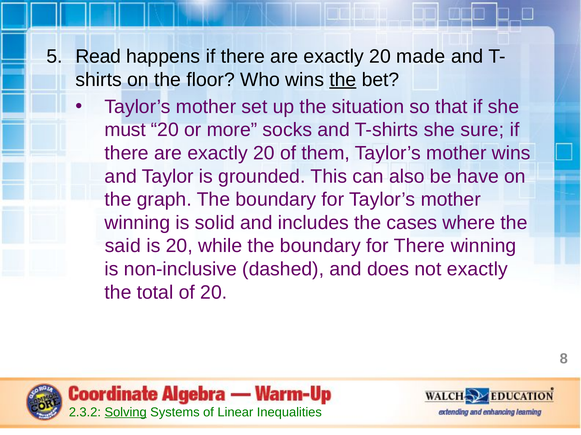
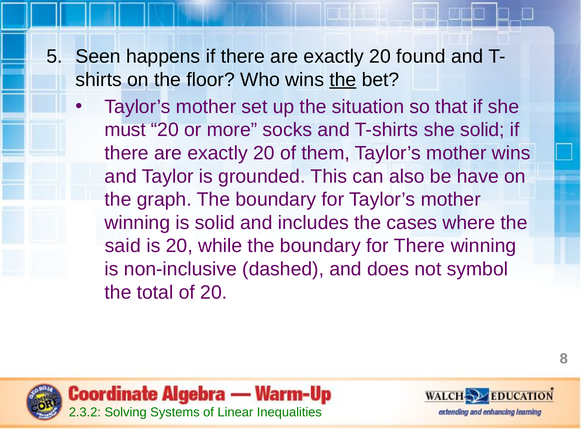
Read: Read -> Seen (98, 57)
made: made -> found (421, 57)
she sure: sure -> solid (482, 130)
not exactly: exactly -> symbol (477, 270)
Solving underline: present -> none (126, 413)
